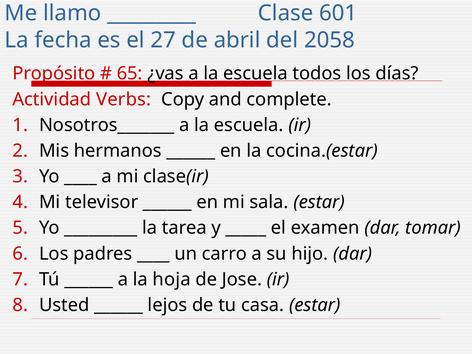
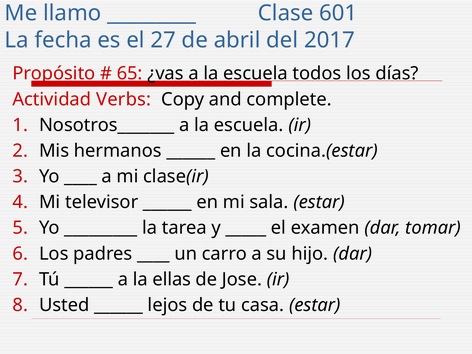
2058: 2058 -> 2017 (329, 40)
hoja: hoja -> ellas (172, 279)
